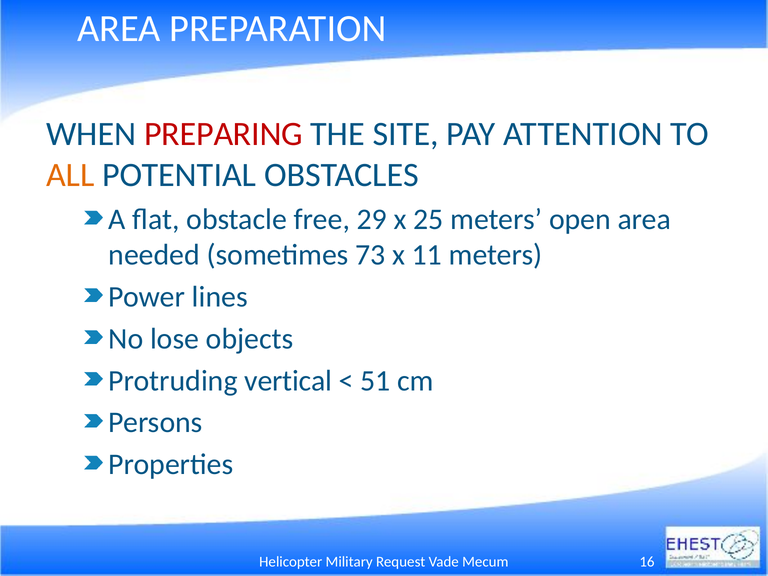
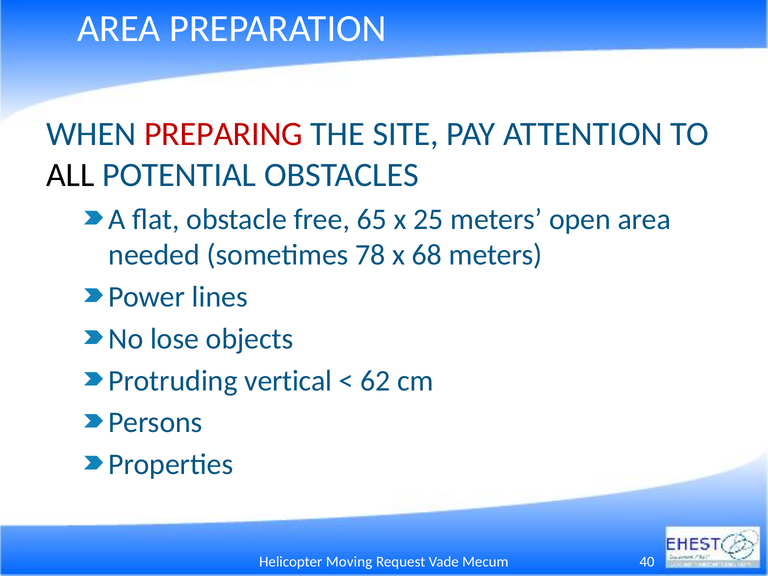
ALL colour: orange -> black (70, 175)
29: 29 -> 65 (372, 219)
73: 73 -> 78 (370, 255)
11: 11 -> 68 (427, 255)
51: 51 -> 62 (375, 381)
Military: Military -> Moving (349, 562)
16: 16 -> 40 (647, 562)
